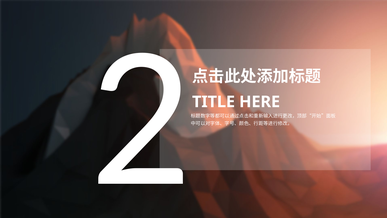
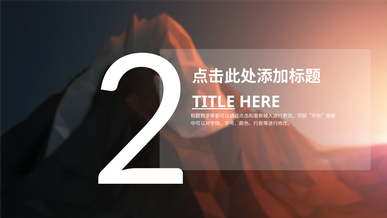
TITLE underline: none -> present (214, 102)
